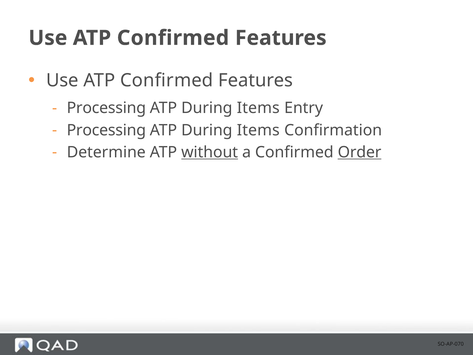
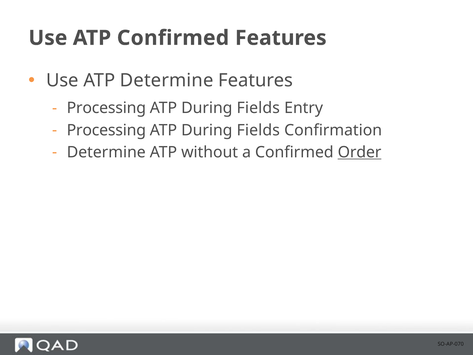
Confirmed: Confirmed -> Determine (167, 80)
Items: Items -> Fields (258, 108)
Items: Items -> Fields (258, 130)
without underline: present -> none (210, 152)
